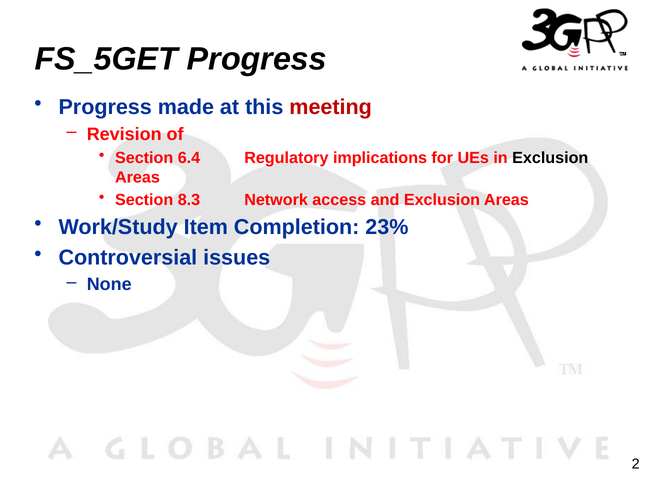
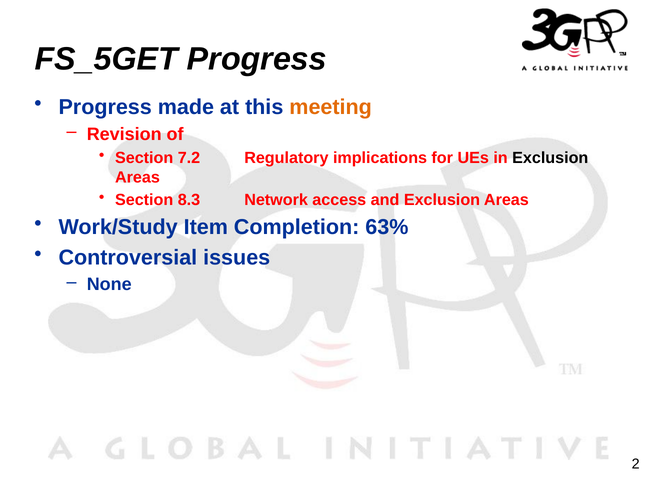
meeting colour: red -> orange (331, 107)
6.4: 6.4 -> 7.2 (189, 158)
23%: 23% -> 63% (387, 227)
